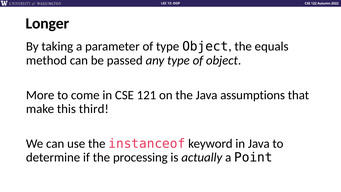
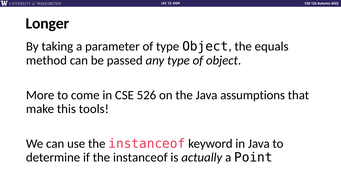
121: 121 -> 526 (147, 95)
third: third -> tools (94, 109)
if the processing: processing -> instanceof (140, 157)
